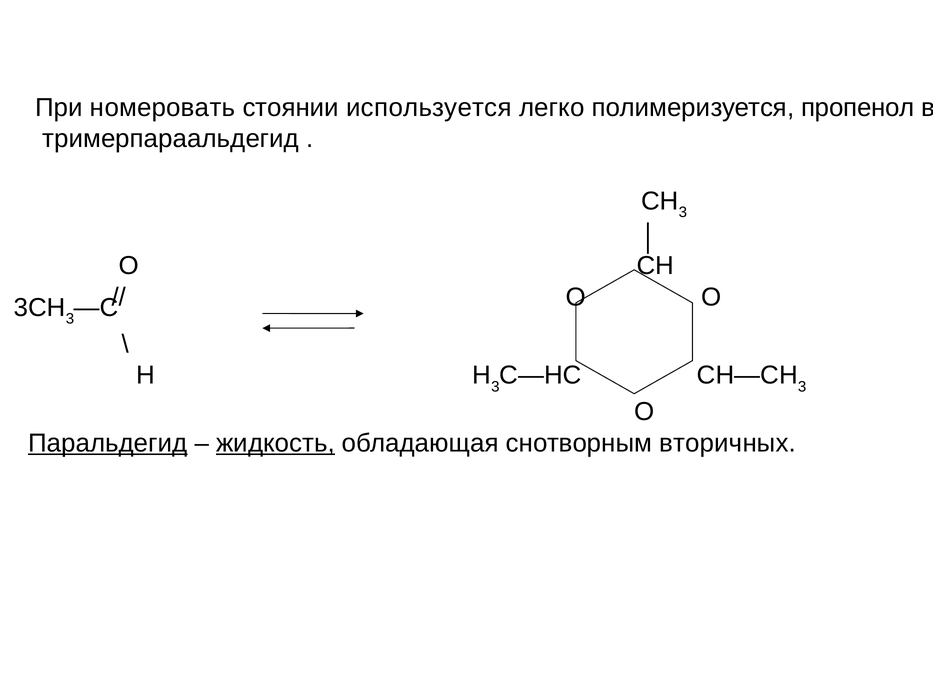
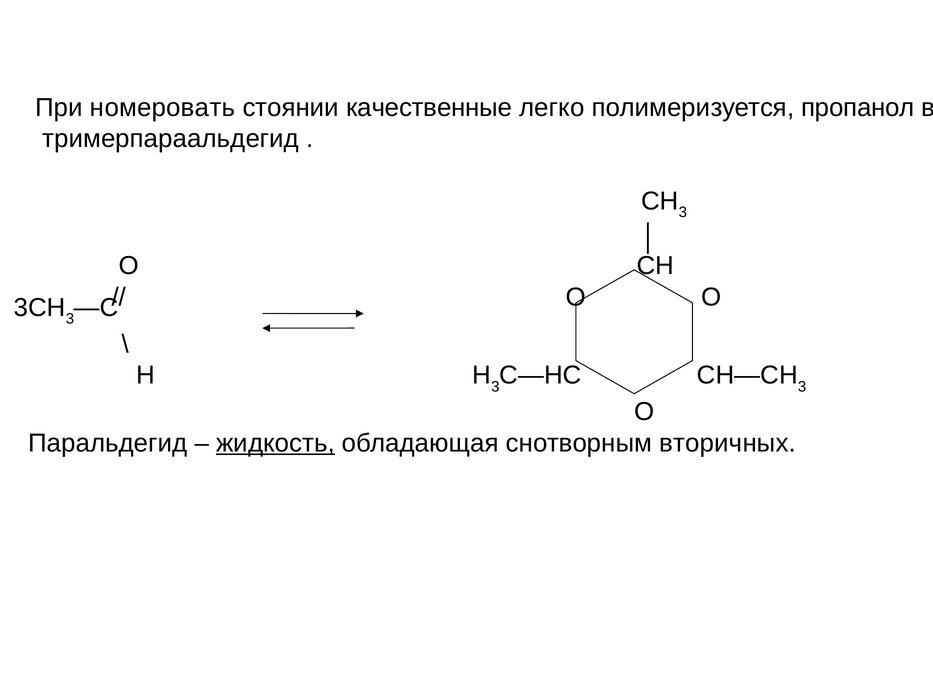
используется: используется -> качественные (429, 108)
пропенол: пропенол -> пропанол (858, 108)
Паральдегид underline: present -> none (108, 443)
